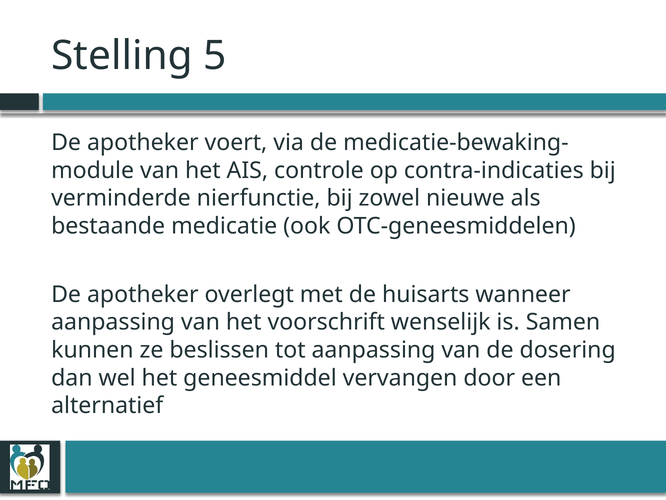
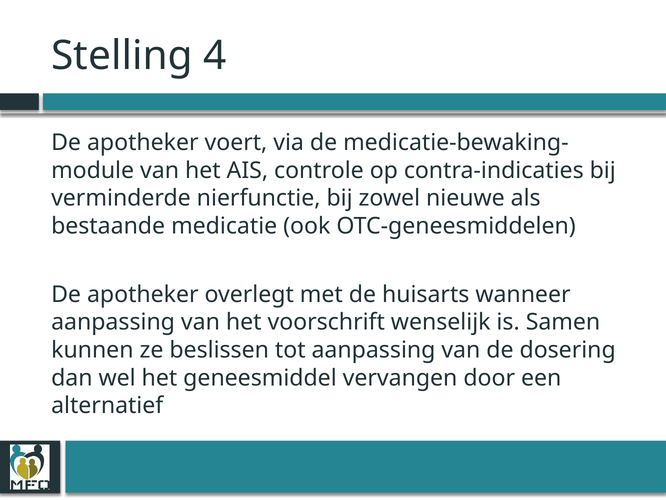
5: 5 -> 4 (215, 56)
